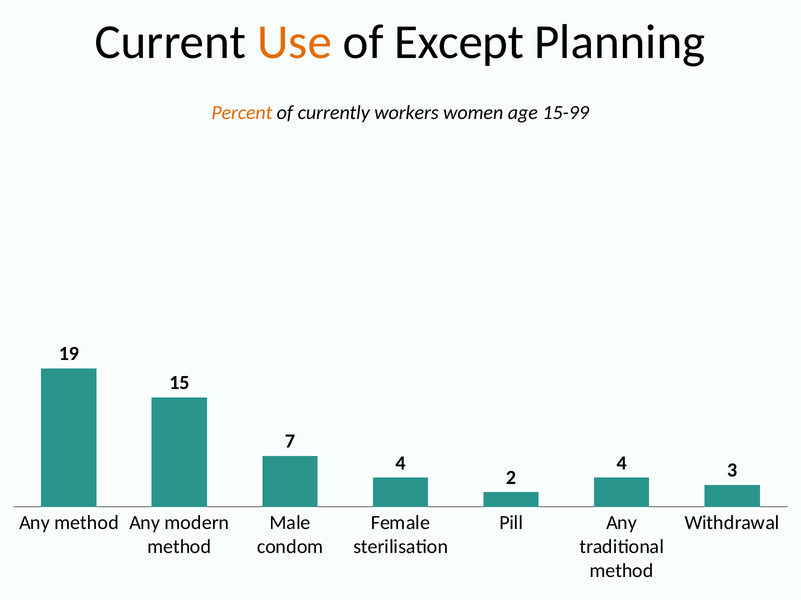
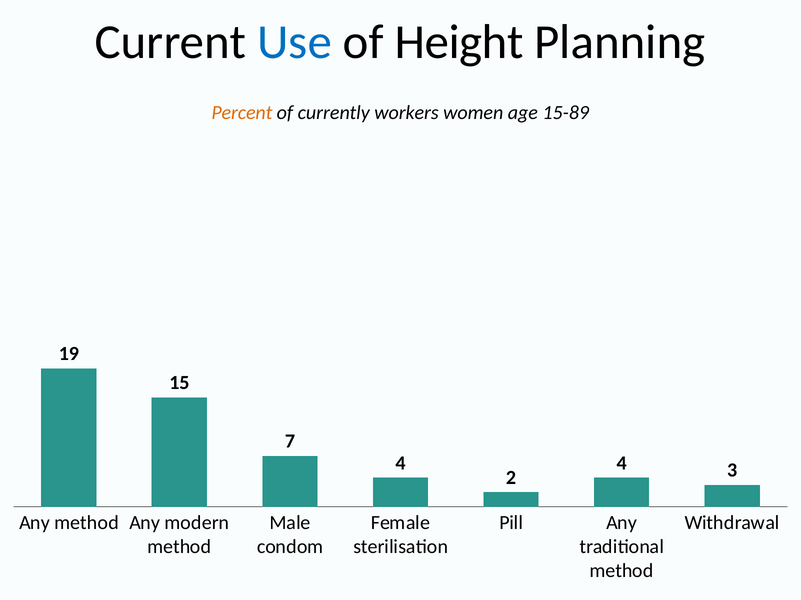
Use colour: orange -> blue (294, 42)
Except: Except -> Height (459, 42)
15-99: 15-99 -> 15-89 (566, 113)
